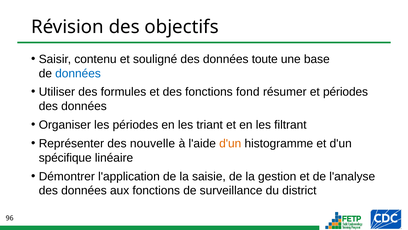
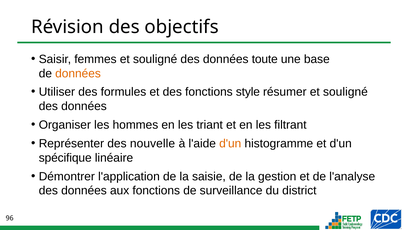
contenu: contenu -> femmes (95, 59)
données colour: blue -> orange (78, 73)
fond: fond -> style (248, 92)
résumer et périodes: périodes -> souligné (345, 92)
les périodes: périodes -> hommes (135, 125)
